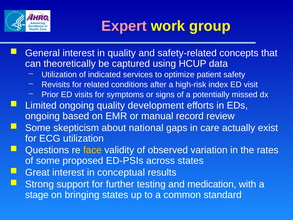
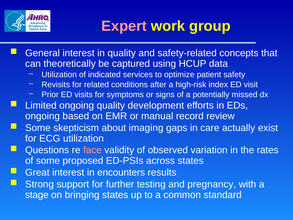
national: national -> imaging (146, 128)
face colour: yellow -> pink (92, 150)
conceptual: conceptual -> encounters (121, 172)
medication: medication -> pregnancy (212, 184)
